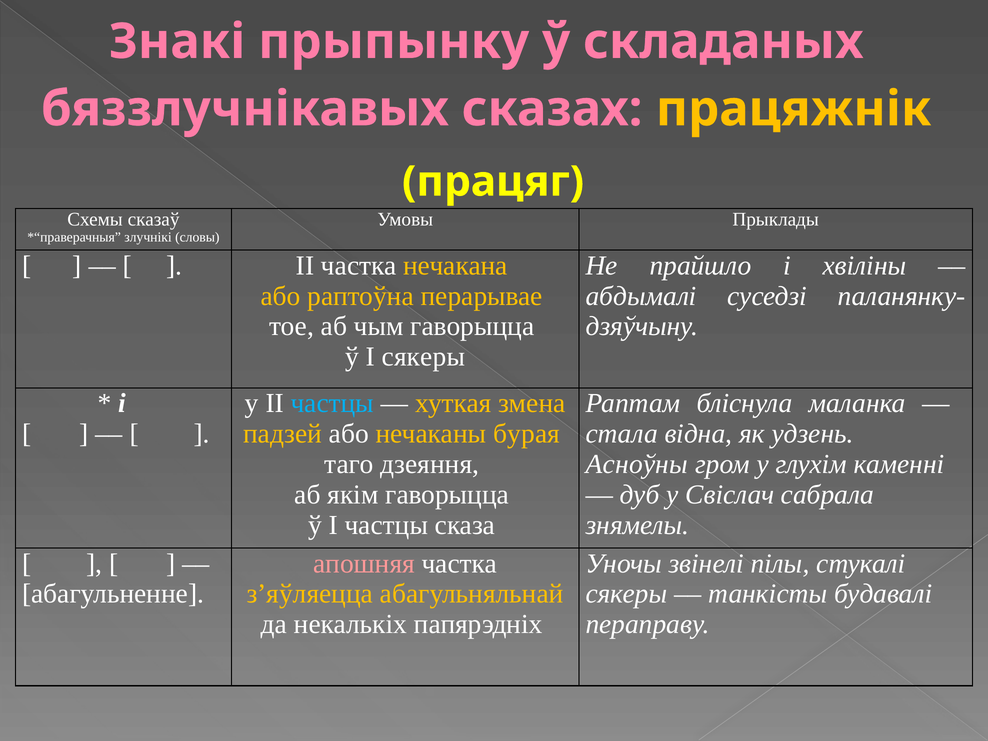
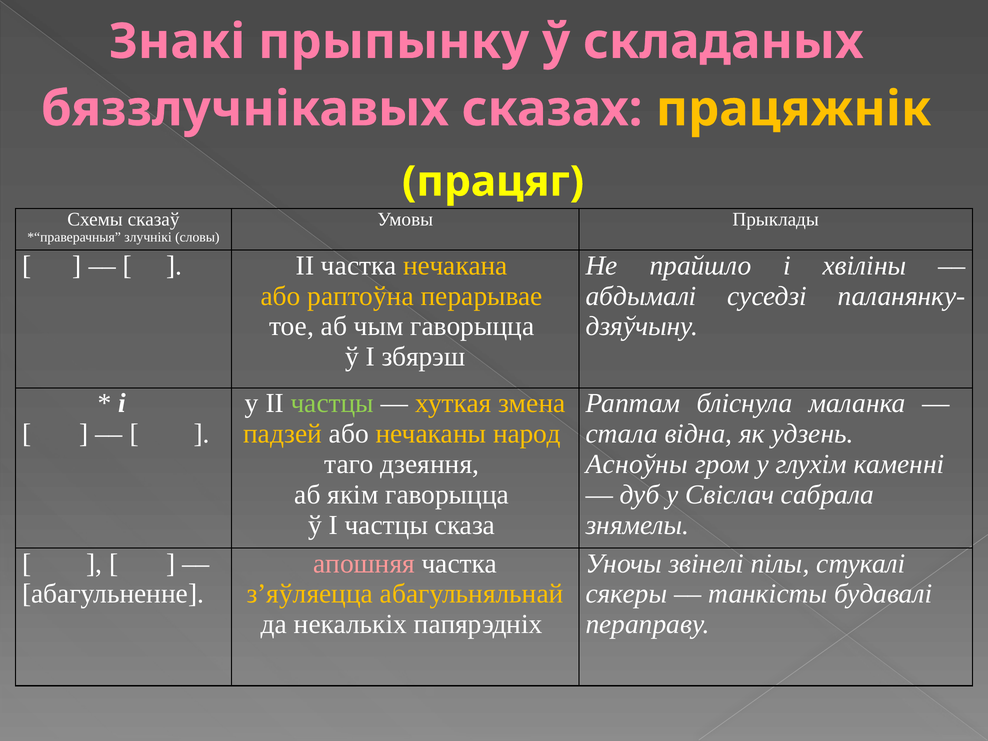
І сякеры: сякеры -> збярэш (423, 357)
частцы colour: light blue -> light green (332, 403)
бурая: бурая -> народ (527, 434)
